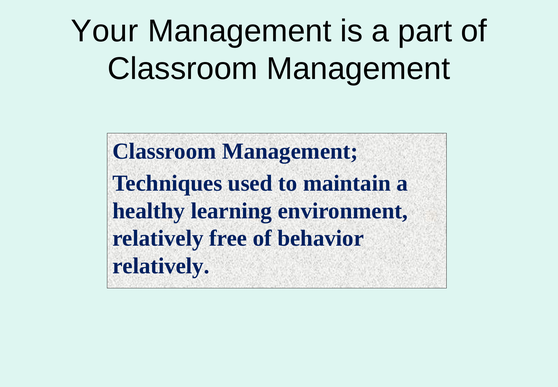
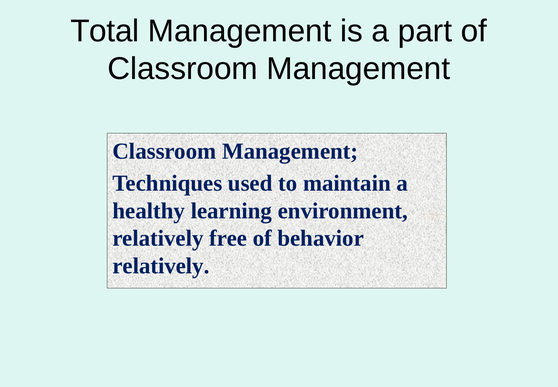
Your: Your -> Total (105, 31)
